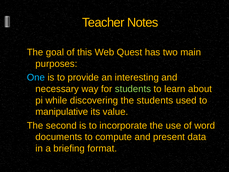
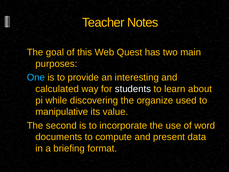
necessary: necessary -> calculated (57, 89)
students colour: light green -> white (133, 89)
the students: students -> organize (155, 100)
